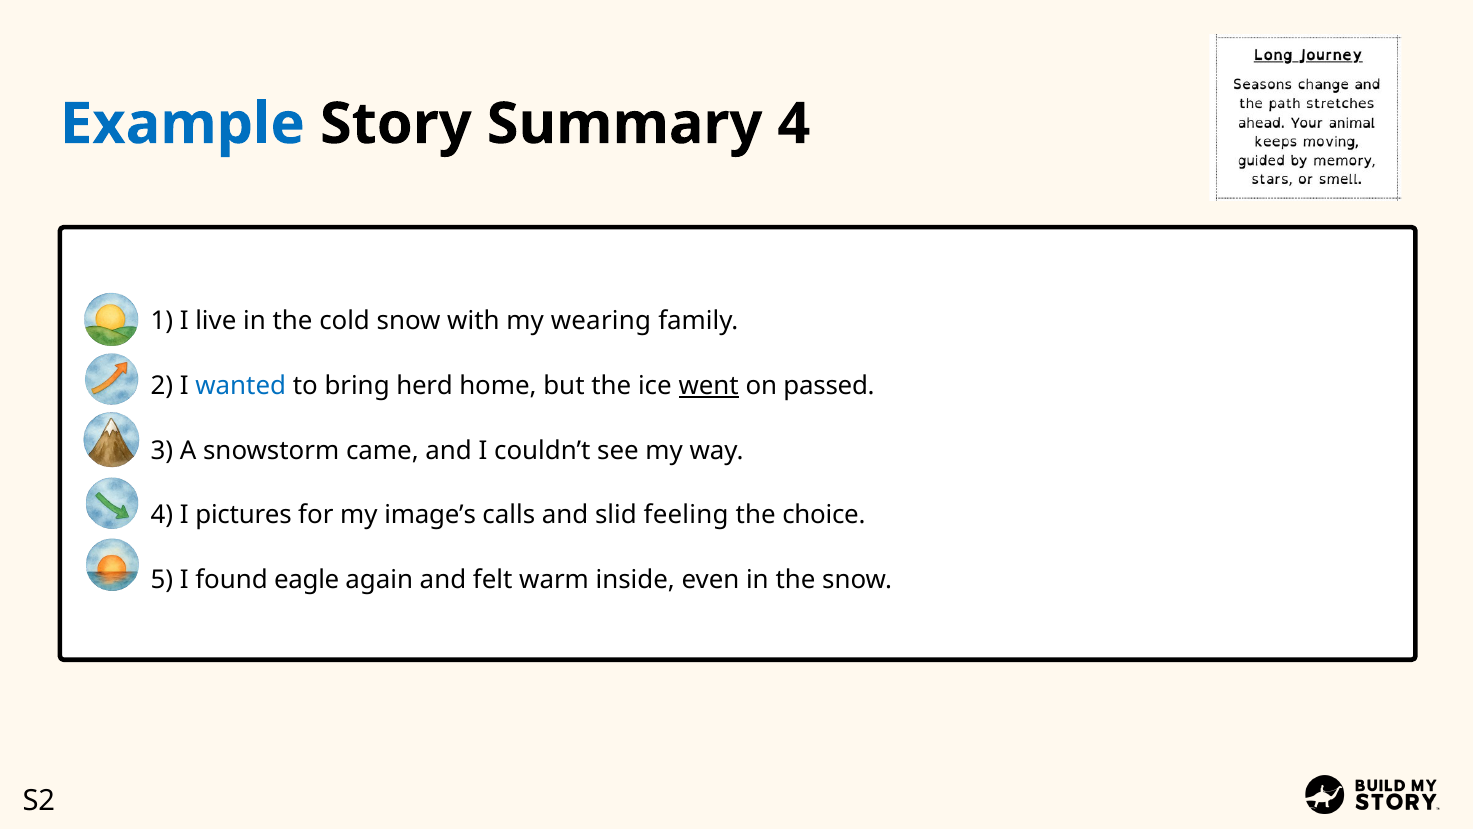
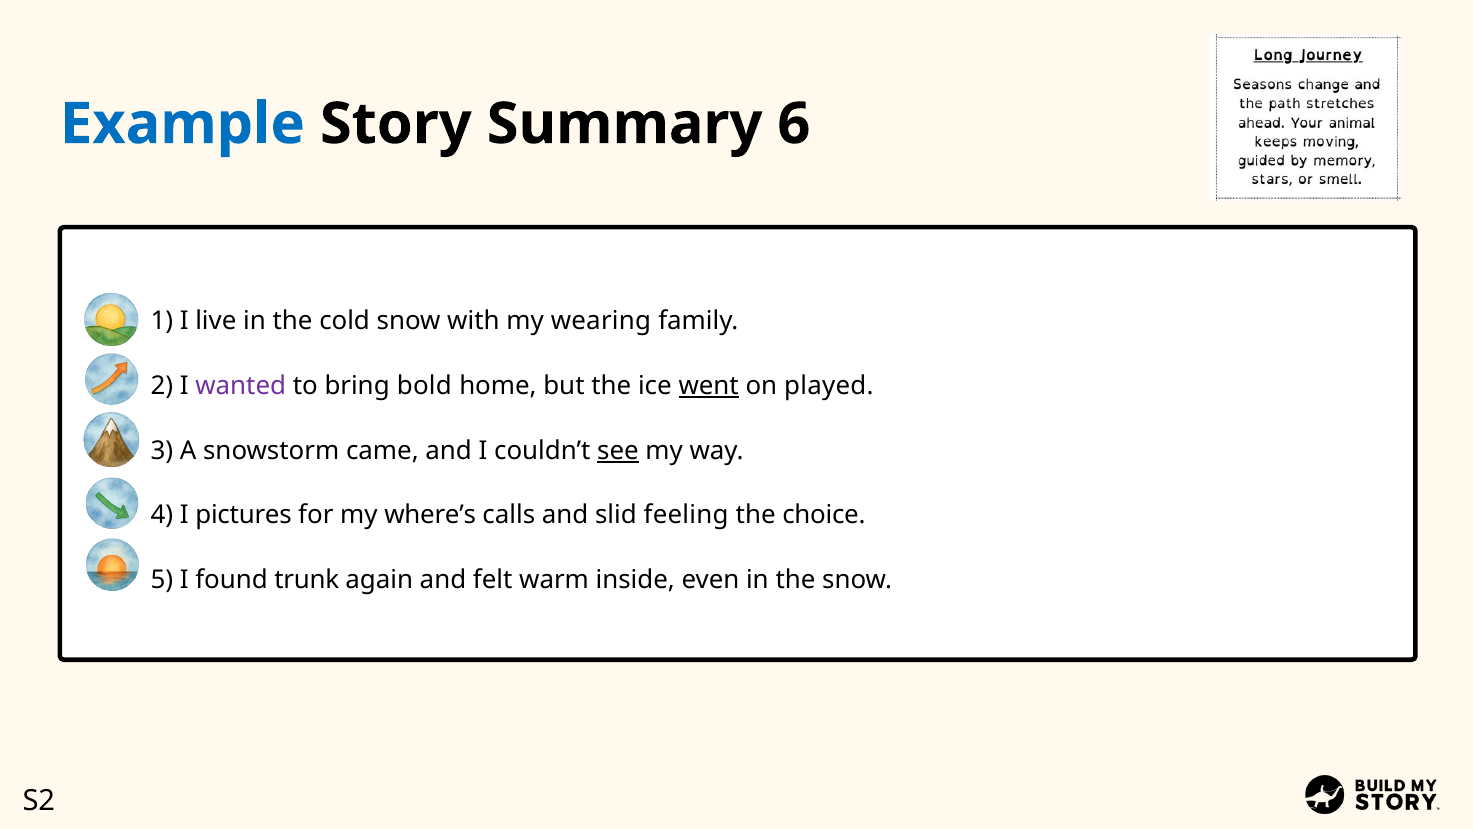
Summary 4: 4 -> 6 (794, 124)
wanted colour: blue -> purple (241, 386)
herd: herd -> bold (424, 386)
passed: passed -> played (829, 386)
see underline: none -> present (618, 450)
image’s: image’s -> where’s (430, 515)
eagle: eagle -> trunk (307, 580)
